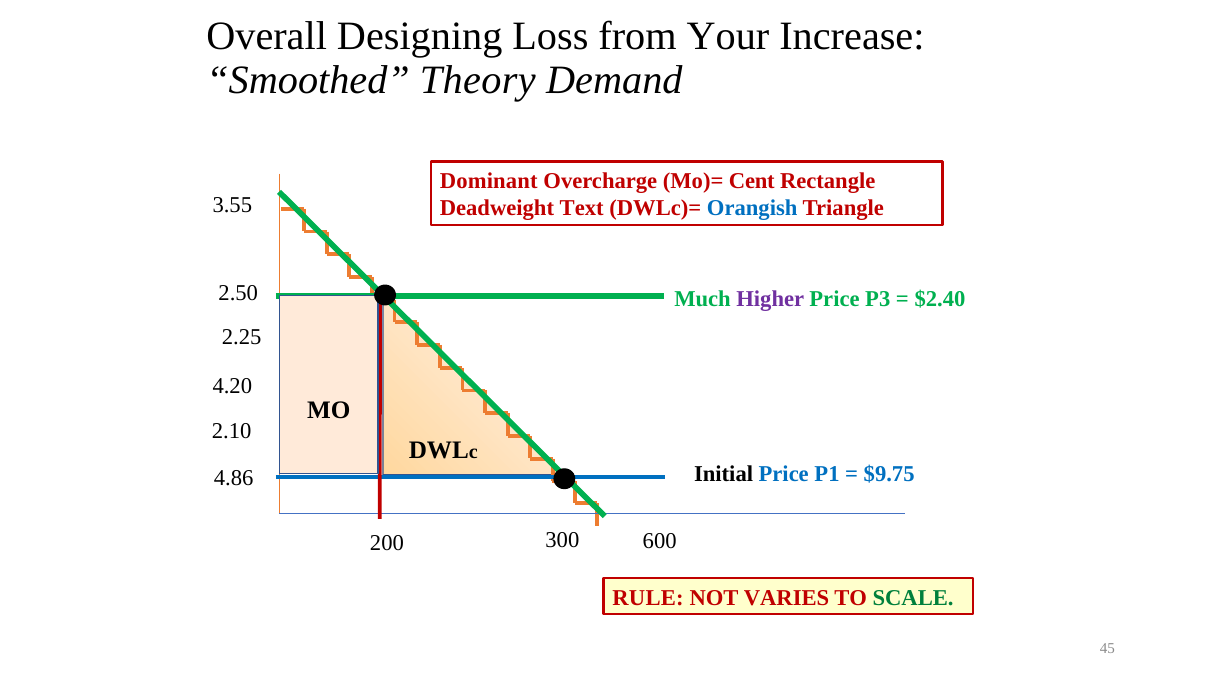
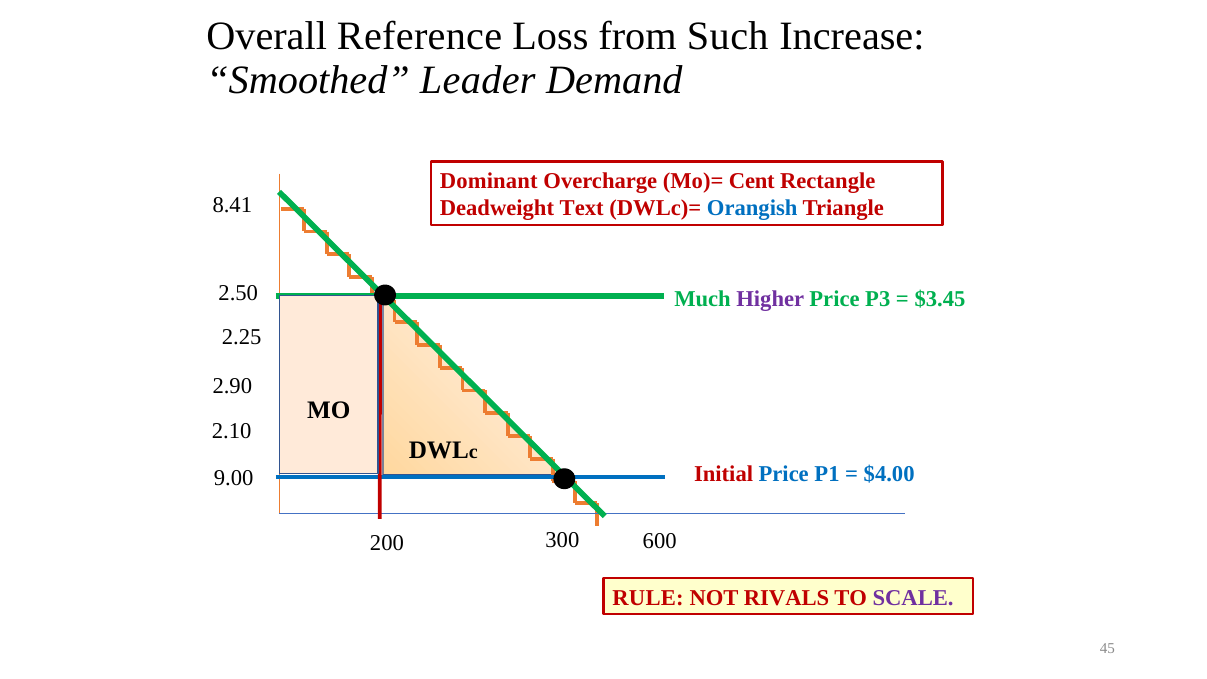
Designing: Designing -> Reference (420, 37)
Your: Your -> Such (728, 37)
Theory: Theory -> Leader (478, 80)
3.55: 3.55 -> 8.41 (232, 205)
$2.40: $2.40 -> $3.45 (940, 299)
4.20: 4.20 -> 2.90 (232, 386)
Initial colour: black -> red (724, 474)
$9.75: $9.75 -> $4.00 (889, 474)
4.86: 4.86 -> 9.00 (234, 478)
VARIES: VARIES -> RIVALS (787, 598)
SCALE colour: green -> purple (913, 598)
